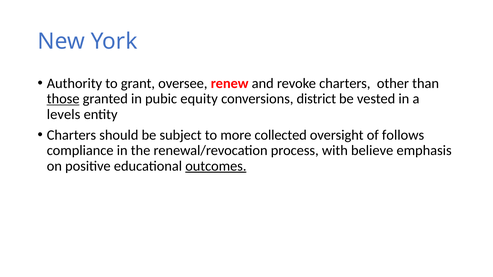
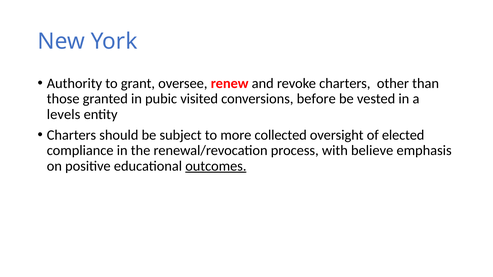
those underline: present -> none (63, 99)
equity: equity -> visited (199, 99)
district: district -> before (316, 99)
follows: follows -> elected (403, 135)
